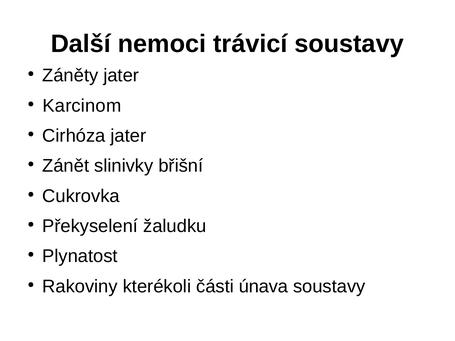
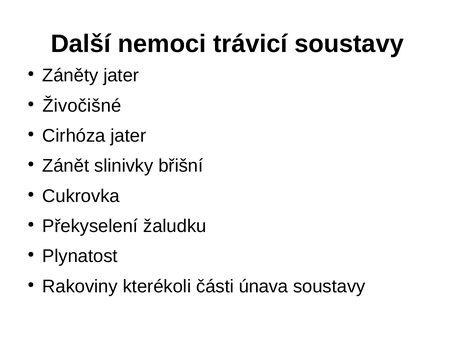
Karcinom: Karcinom -> Živočišné (82, 106)
